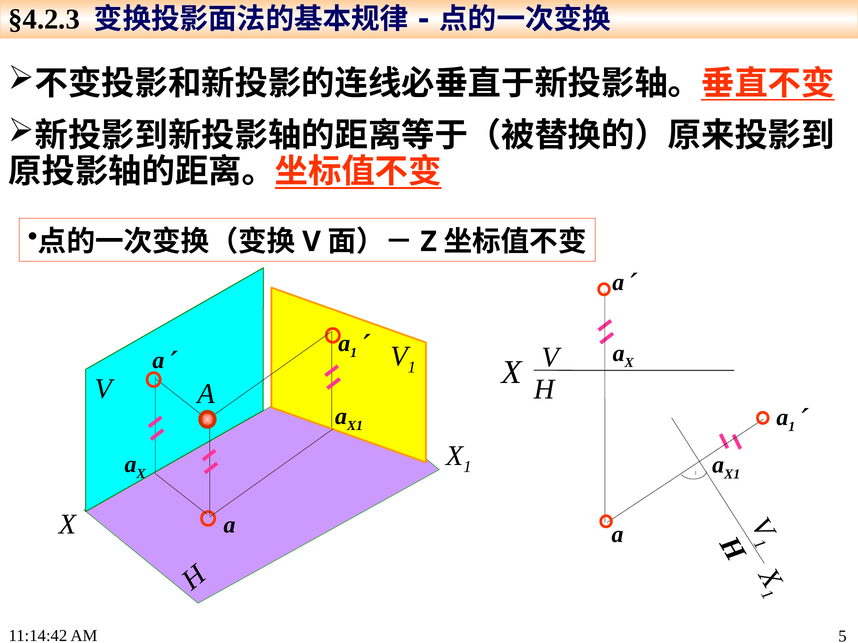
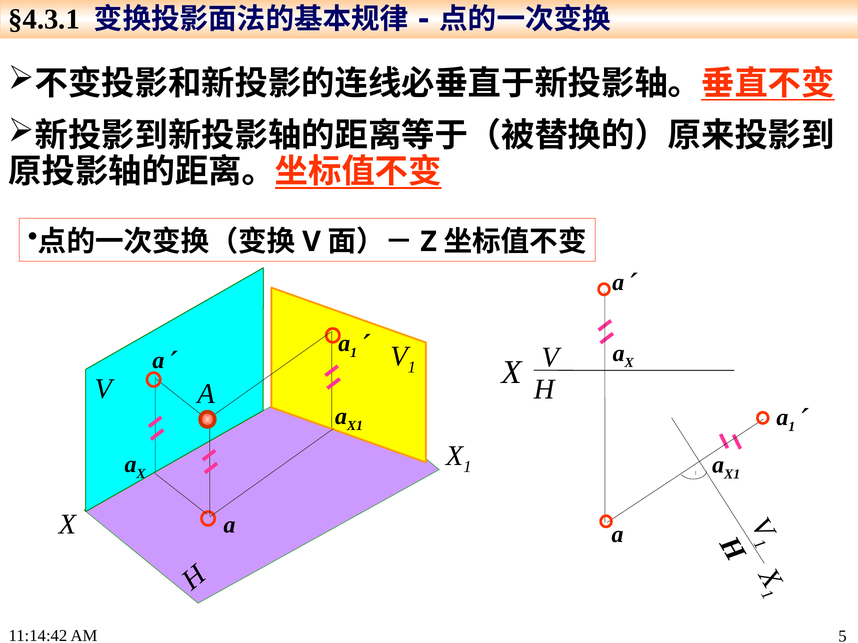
§4.2.3: §4.2.3 -> §4.3.1 (44, 19)
